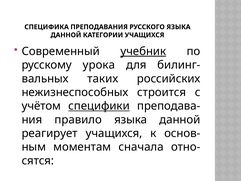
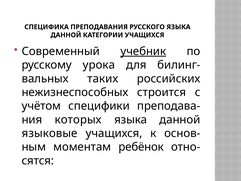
специфики underline: present -> none (99, 106)
правило: правило -> которых (78, 119)
реагирует: реагирует -> языковые (50, 133)
сначала: сначала -> ребёнок (141, 147)
